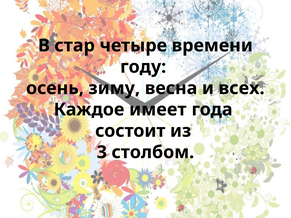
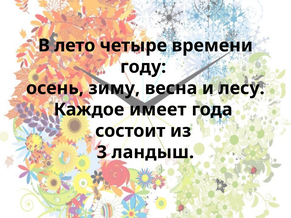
стар: стар -> лето (75, 46)
всех: всех -> лесу (242, 88)
столбом: столбом -> ландыш (153, 152)
